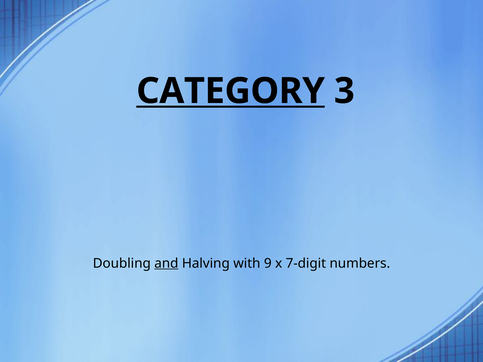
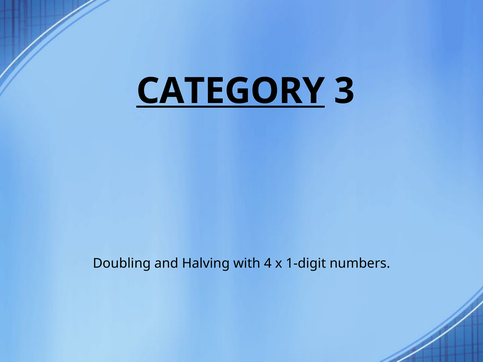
and underline: present -> none (166, 263)
9: 9 -> 4 (268, 263)
7-digit: 7-digit -> 1-digit (306, 263)
